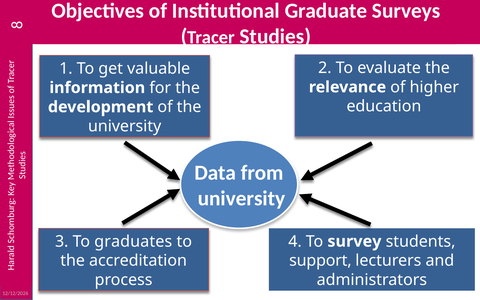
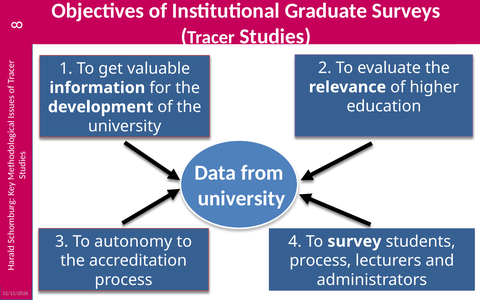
graduates: graduates -> autonomy (133, 241)
support: support -> process (320, 261)
